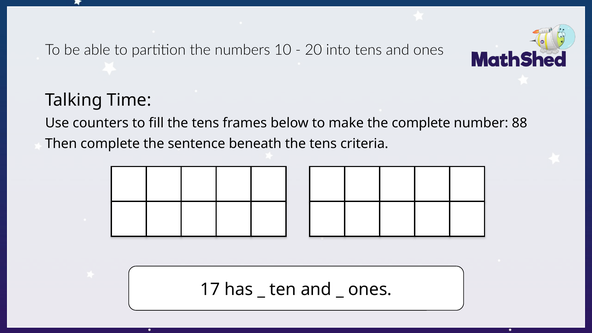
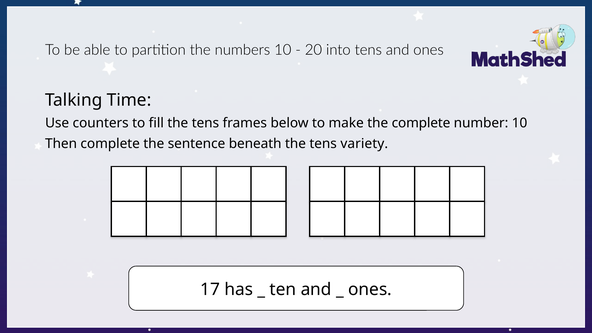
number 88: 88 -> 10 (520, 123)
criteria: criteria -> variety (364, 144)
